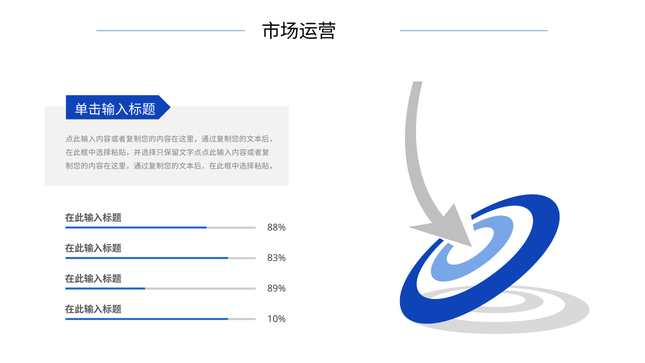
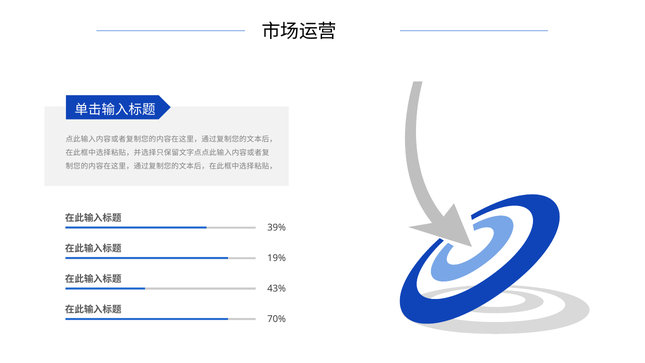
88%: 88% -> 39% (277, 228)
83%: 83% -> 19% (277, 258)
89%: 89% -> 43% (277, 289)
10%: 10% -> 70% (277, 319)
